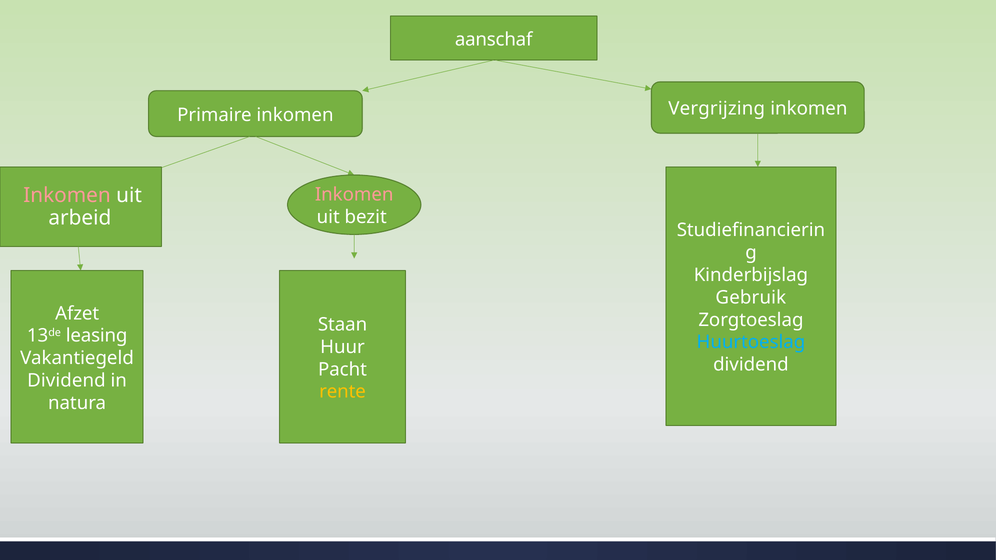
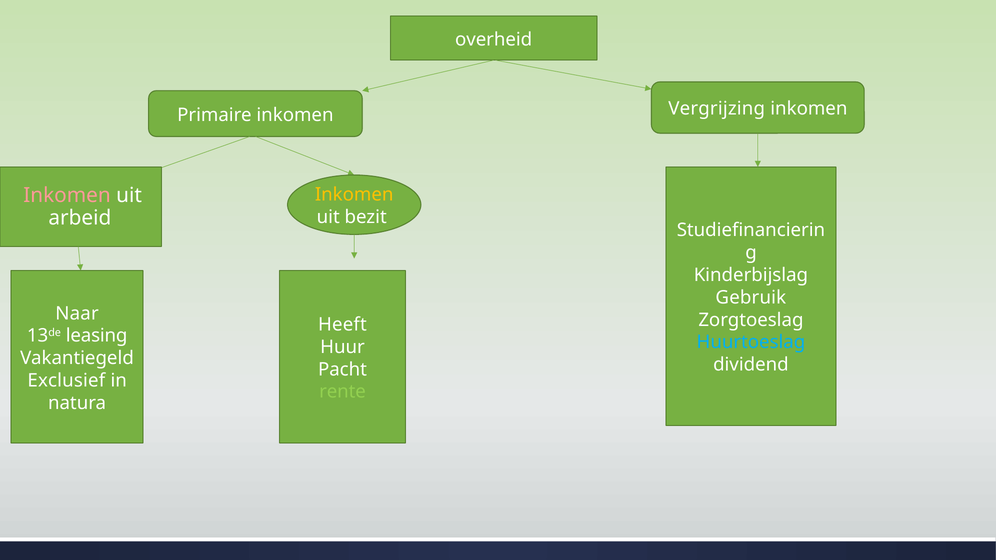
aanschaf: aanschaf -> overheid (494, 39)
Inkomen colour: pink -> yellow (354, 195)
Afzet: Afzet -> Naar (77, 313)
Staan: Staan -> Heeft (342, 325)
Dividend: Dividend -> Exclusief (66, 381)
rente colour: yellow -> light green (343, 392)
